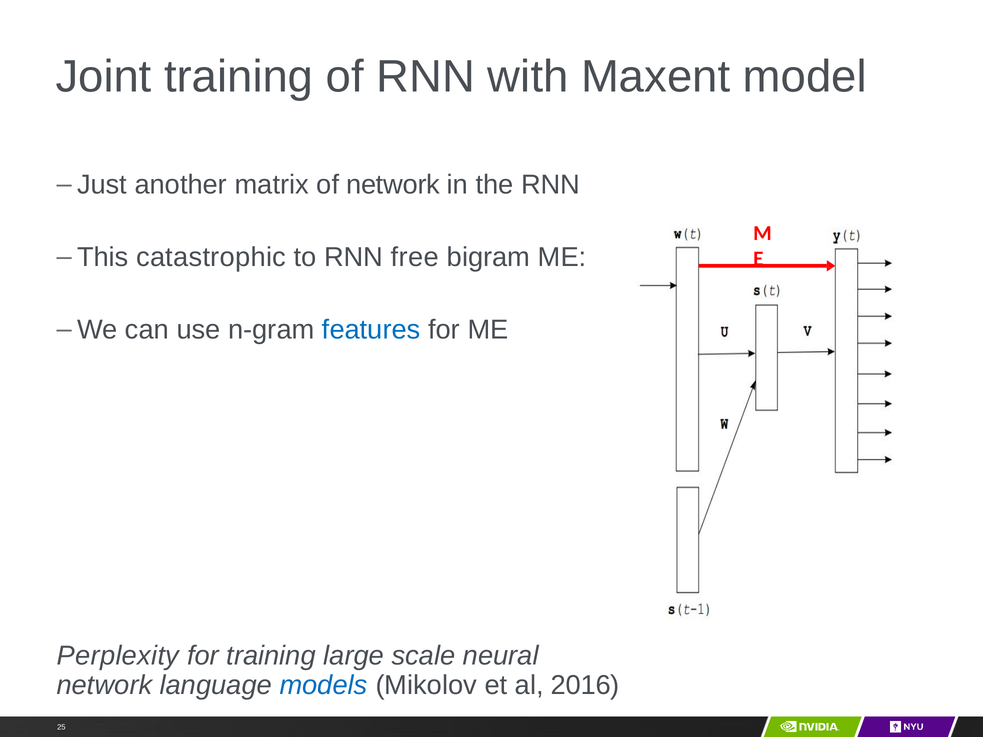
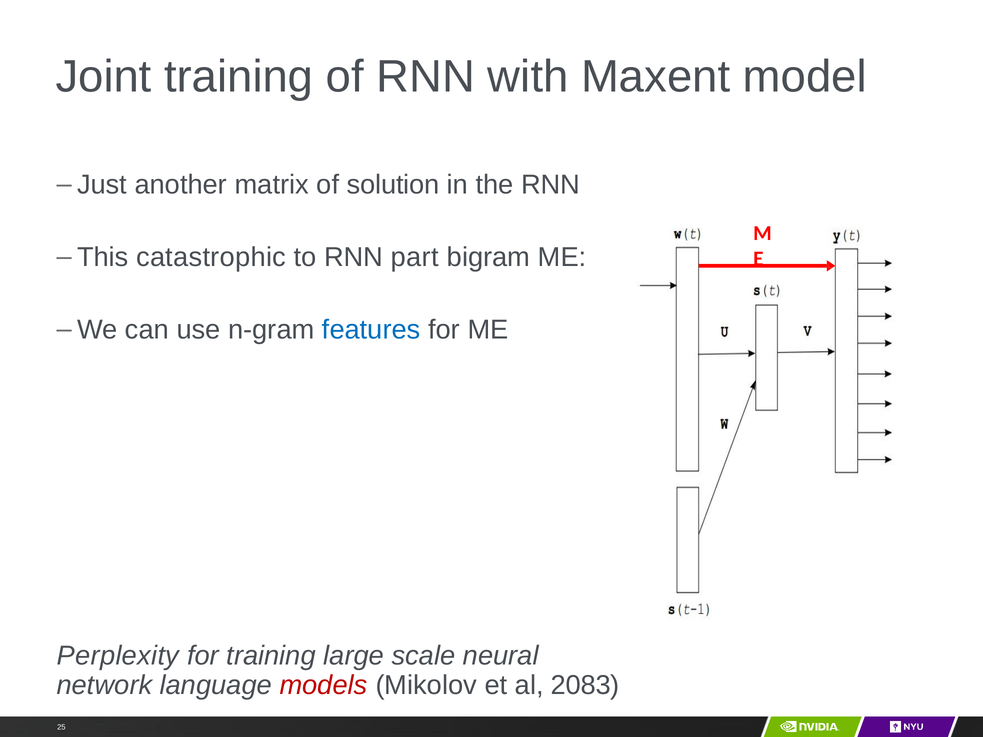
of network: network -> solution (393, 185)
free: free -> part (415, 257)
models colour: blue -> red (324, 686)
2016: 2016 -> 2083 (585, 686)
